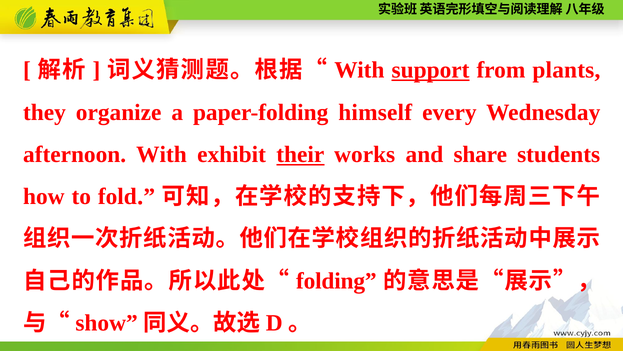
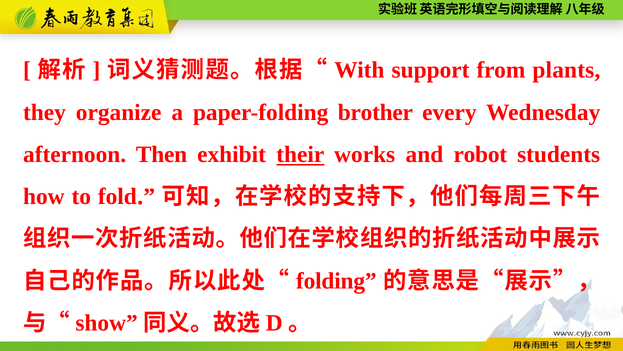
support underline: present -> none (431, 70)
himself: himself -> brother (375, 112)
afternoon With: With -> Then (162, 154)
share: share -> robot (480, 154)
